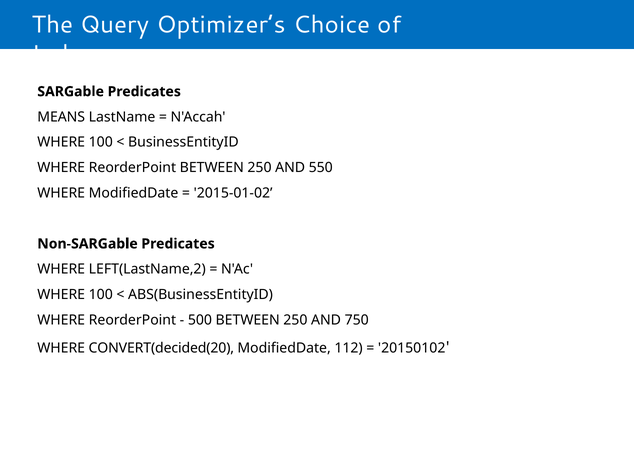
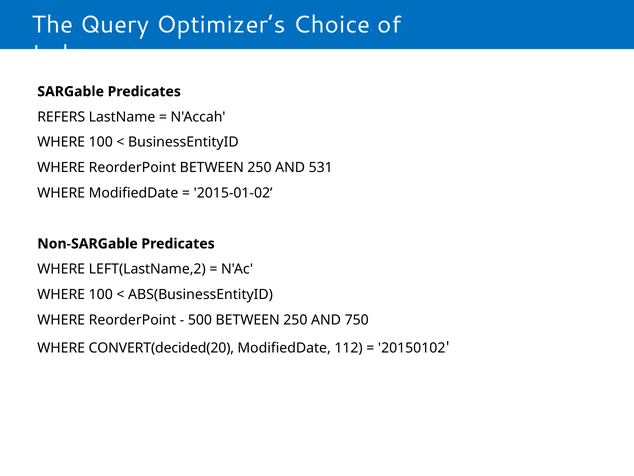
MEANS: MEANS -> REFERS (61, 117)
550: 550 -> 531 (321, 168)
